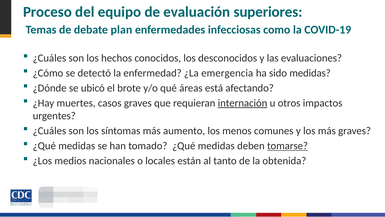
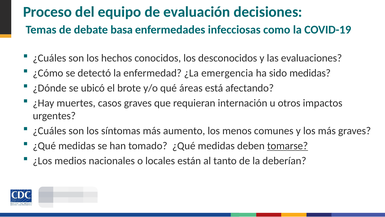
superiores: superiores -> decisiones (268, 12)
plan: plan -> basa (122, 30)
internación underline: present -> none (243, 103)
obtenida: obtenida -> deberían (284, 161)
